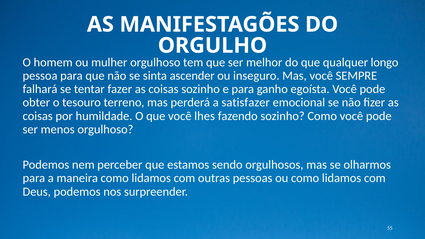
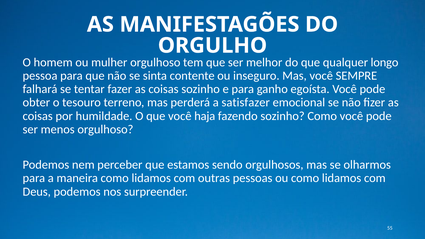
ascender: ascender -> contente (192, 76)
lhes: lhes -> haja (205, 116)
